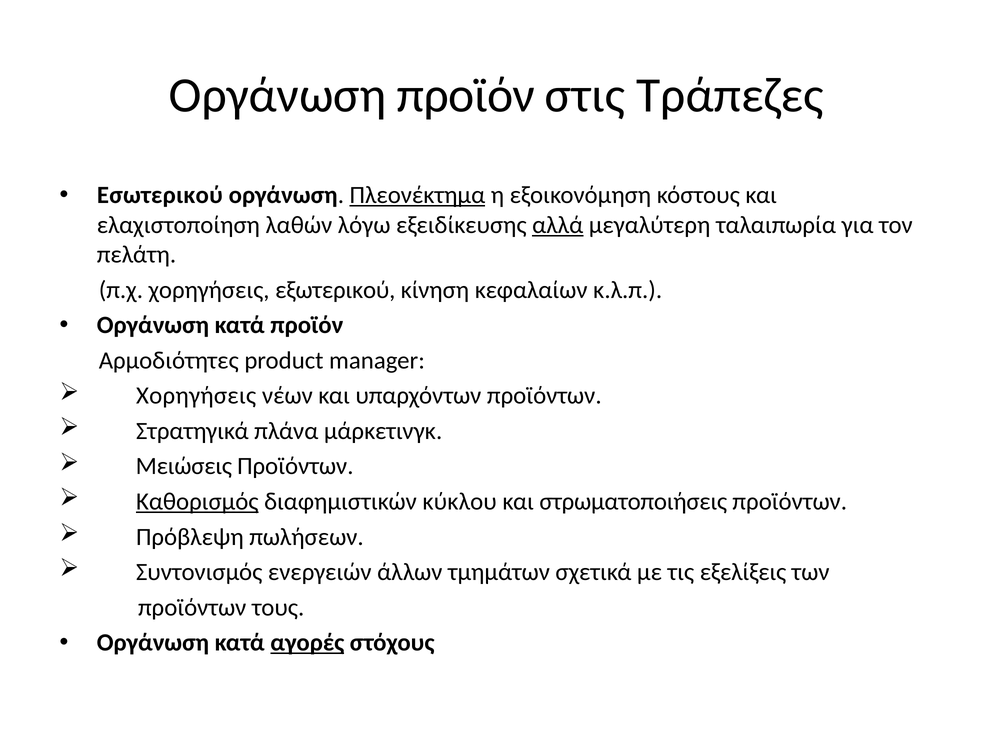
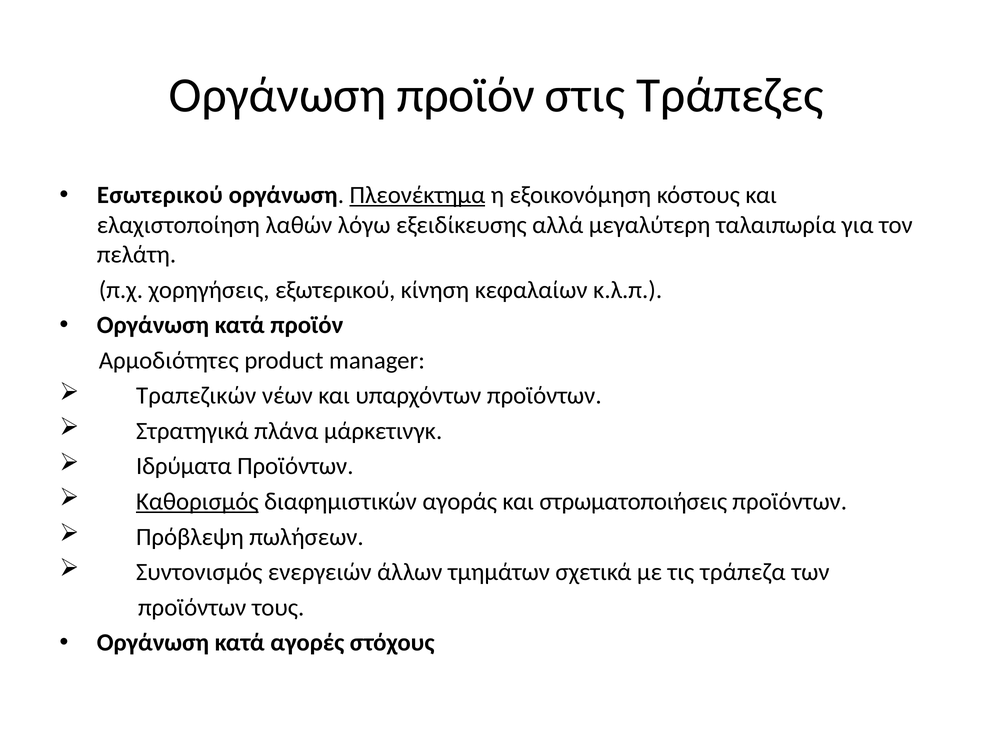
αλλά underline: present -> none (558, 225)
Χορηγήσεις: Χορηγήσεις -> Τραπεζικών (196, 396)
Μειώσεις: Μειώσεις -> Ιδρύματα (184, 467)
κύκλου: κύκλου -> αγοράς (460, 502)
εξελίξεις: εξελίξεις -> τράπεζα (743, 573)
αγορές underline: present -> none (307, 643)
